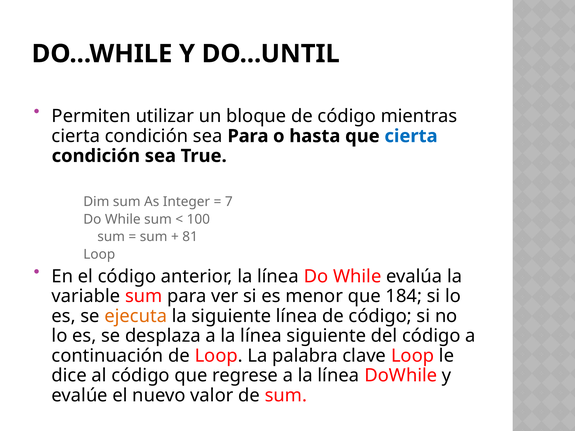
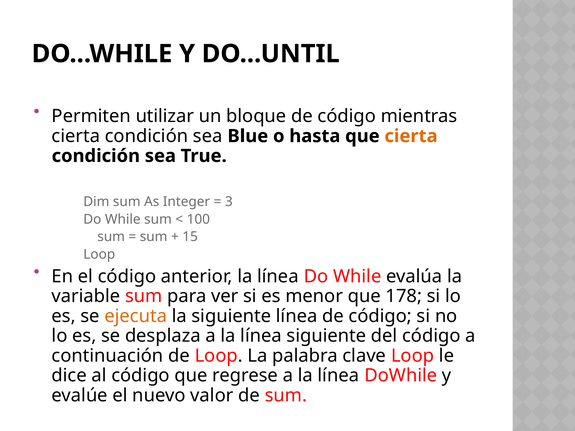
sea Para: Para -> Blue (248, 136)
cierta colour: blue -> orange (411, 136)
7: 7 -> 3 (229, 202)
81: 81 -> 15 (190, 237)
184: 184 -> 178 (404, 296)
